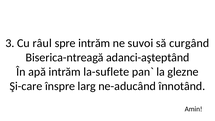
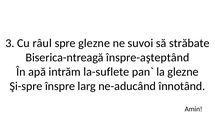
spre intrăm: intrăm -> glezne (94, 43)
curgând: curgând -> străbate (189, 43)
adanci-aşteptând: adanci-aşteptând -> înspre-aşteptând (148, 57)
Şi-care: Şi-care -> Şi-spre (26, 86)
